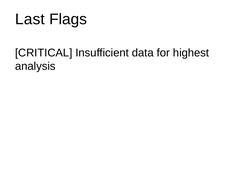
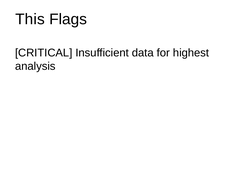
Last: Last -> This (30, 19)
